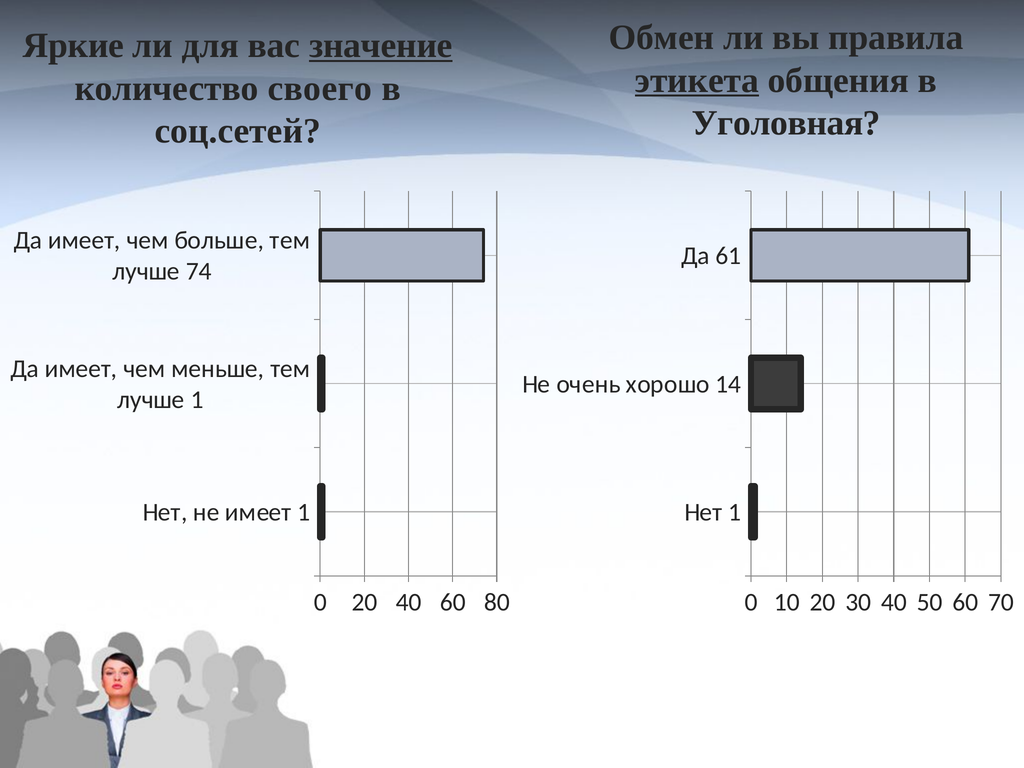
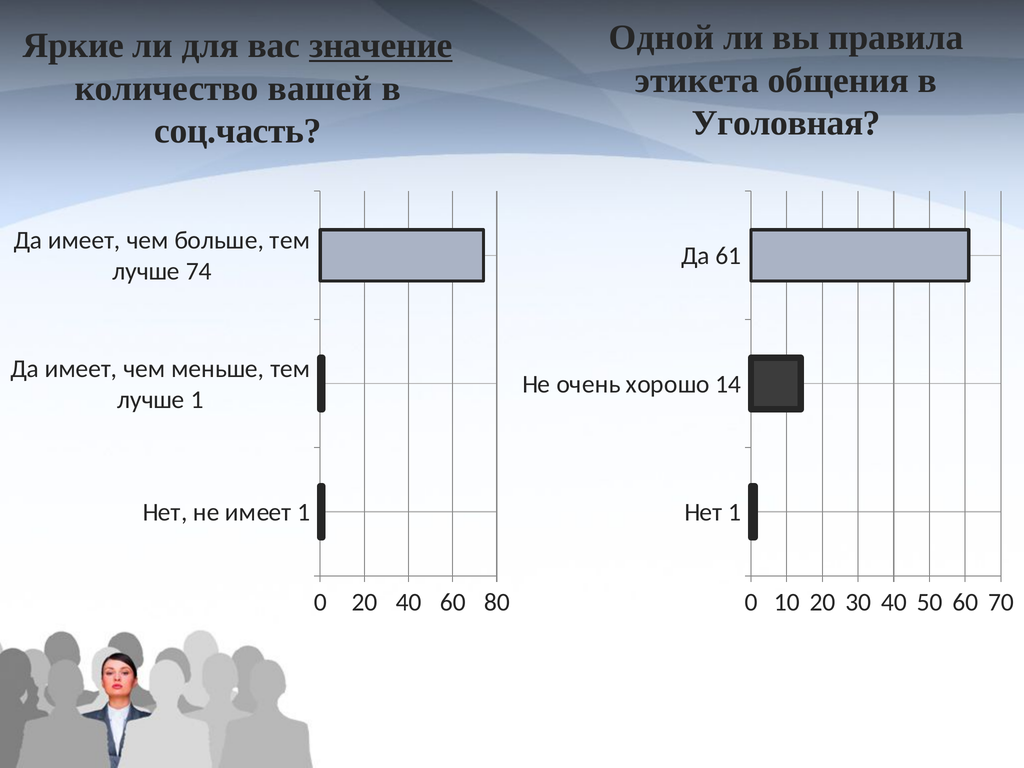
Обмен: Обмен -> Одной (661, 38)
этикета underline: present -> none (697, 80)
своего: своего -> вашей (320, 88)
соц.сетей: соц.сетей -> соц.часть (238, 131)
